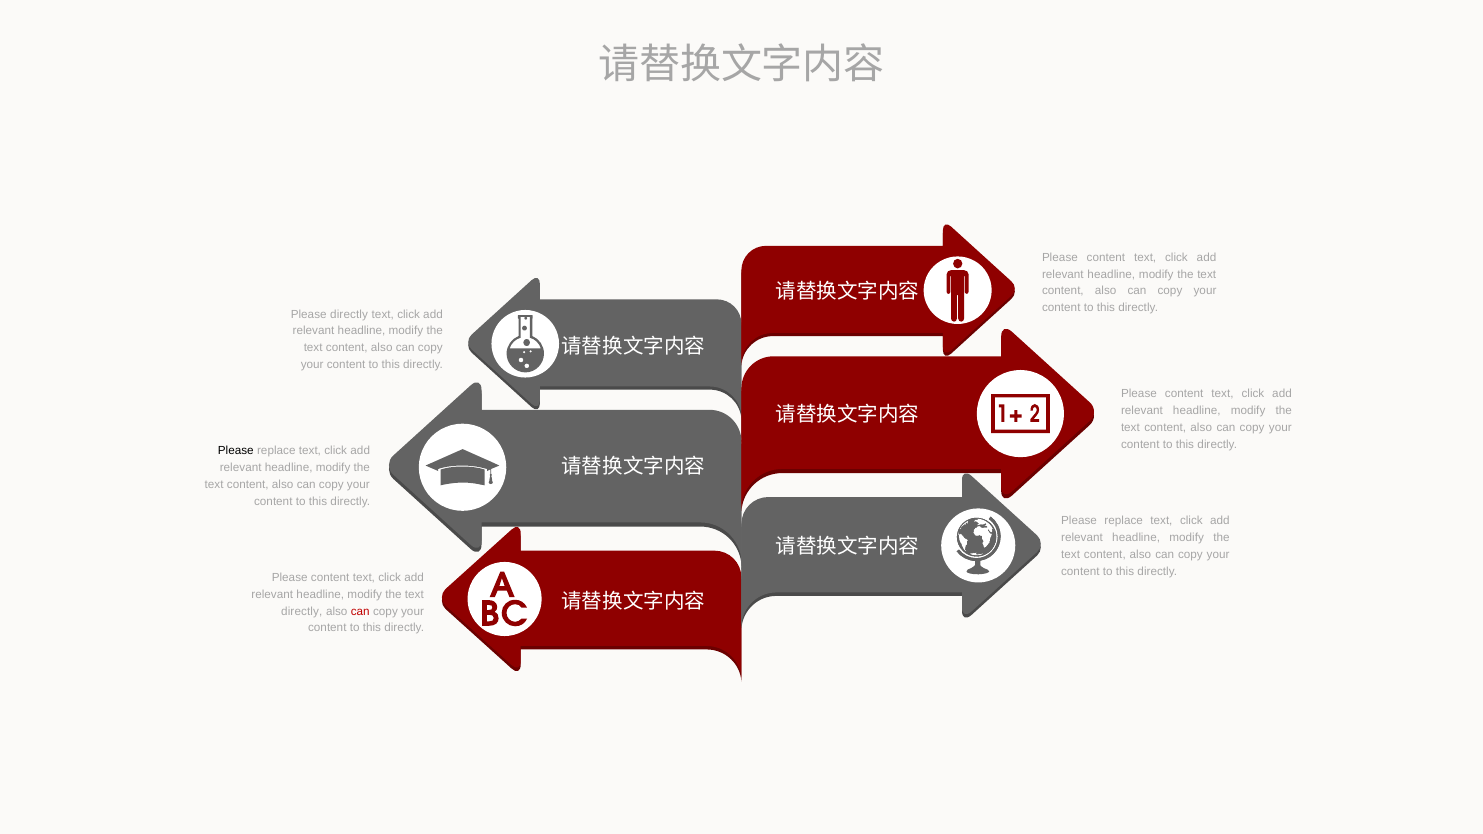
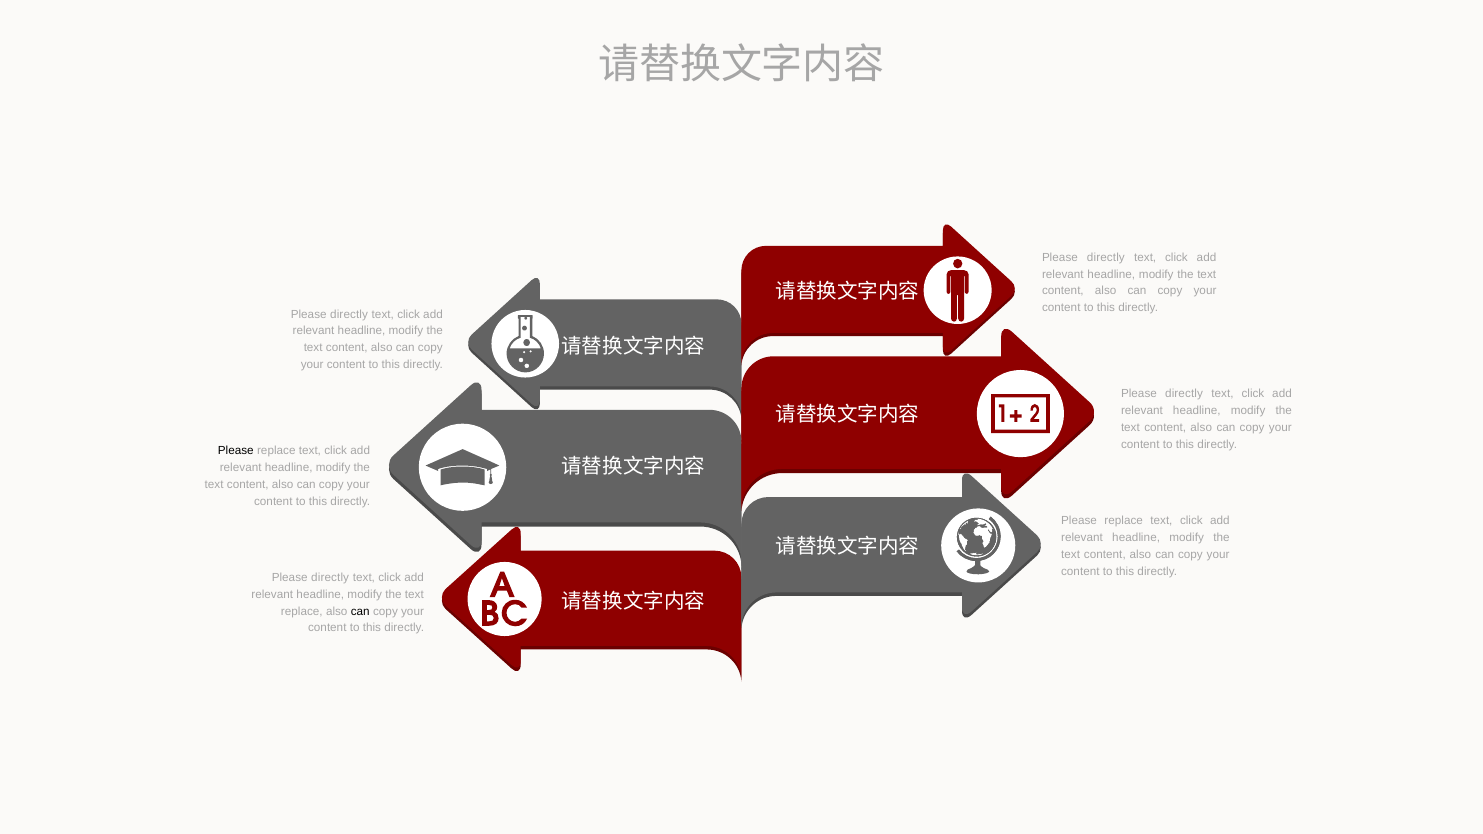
content: content -> directly (1106, 257)
content: content -> directly (1184, 394)
content: content -> directly (330, 578)
directly: directly -> replace (302, 611)
can colour: red -> black (360, 611)
